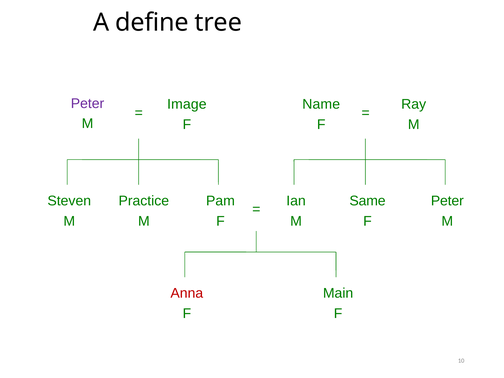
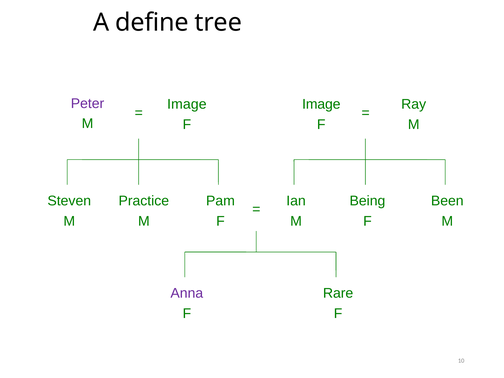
Name: Name -> Image (321, 104)
Same: Same -> Being (367, 201)
Peter: Peter -> Been (447, 201)
Anna colour: red -> purple (187, 293)
Main: Main -> Rare (338, 293)
